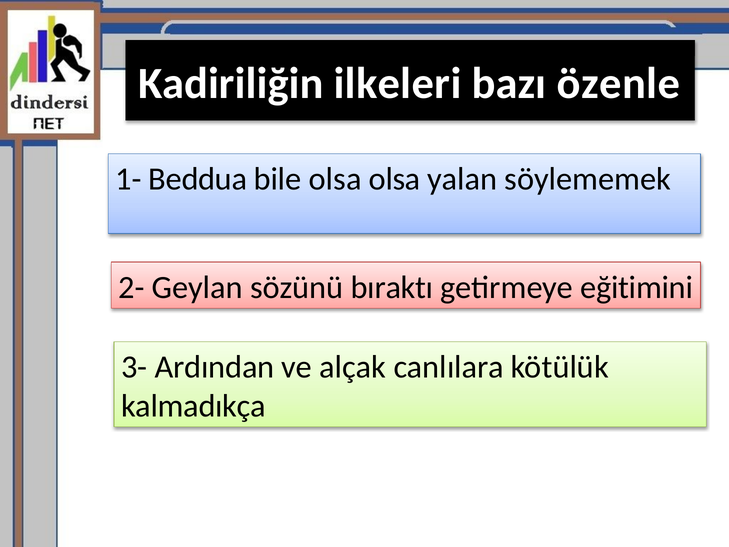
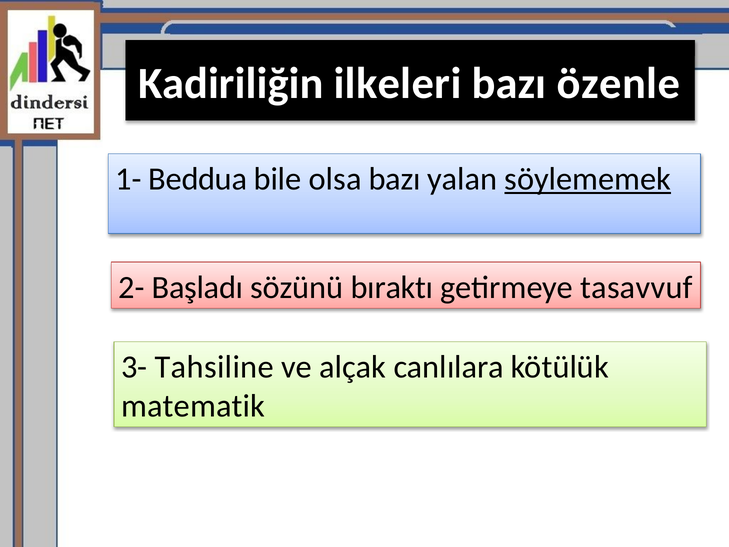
olsa olsa: olsa -> bazı (395, 179)
söylememek underline: none -> present (588, 179)
Geylan: Geylan -> Başladı (198, 287)
eğitimini: eğitimini -> tasavvuf (636, 287)
Ardından: Ardından -> Tahsiline (214, 367)
kalmadıkça: kalmadıkça -> matematik (193, 406)
